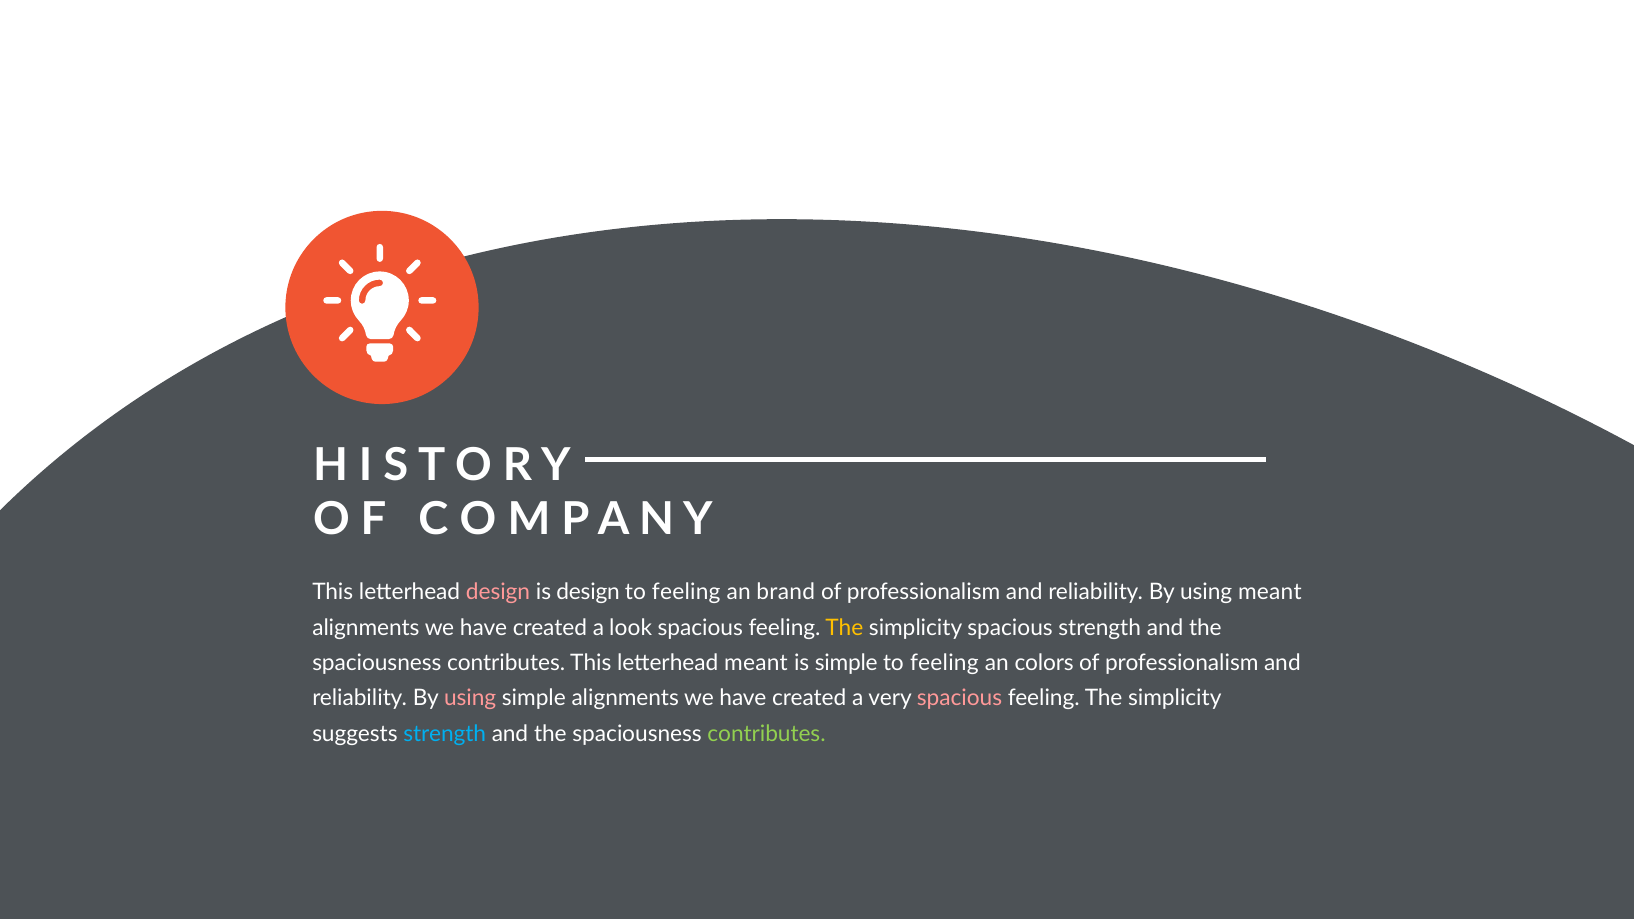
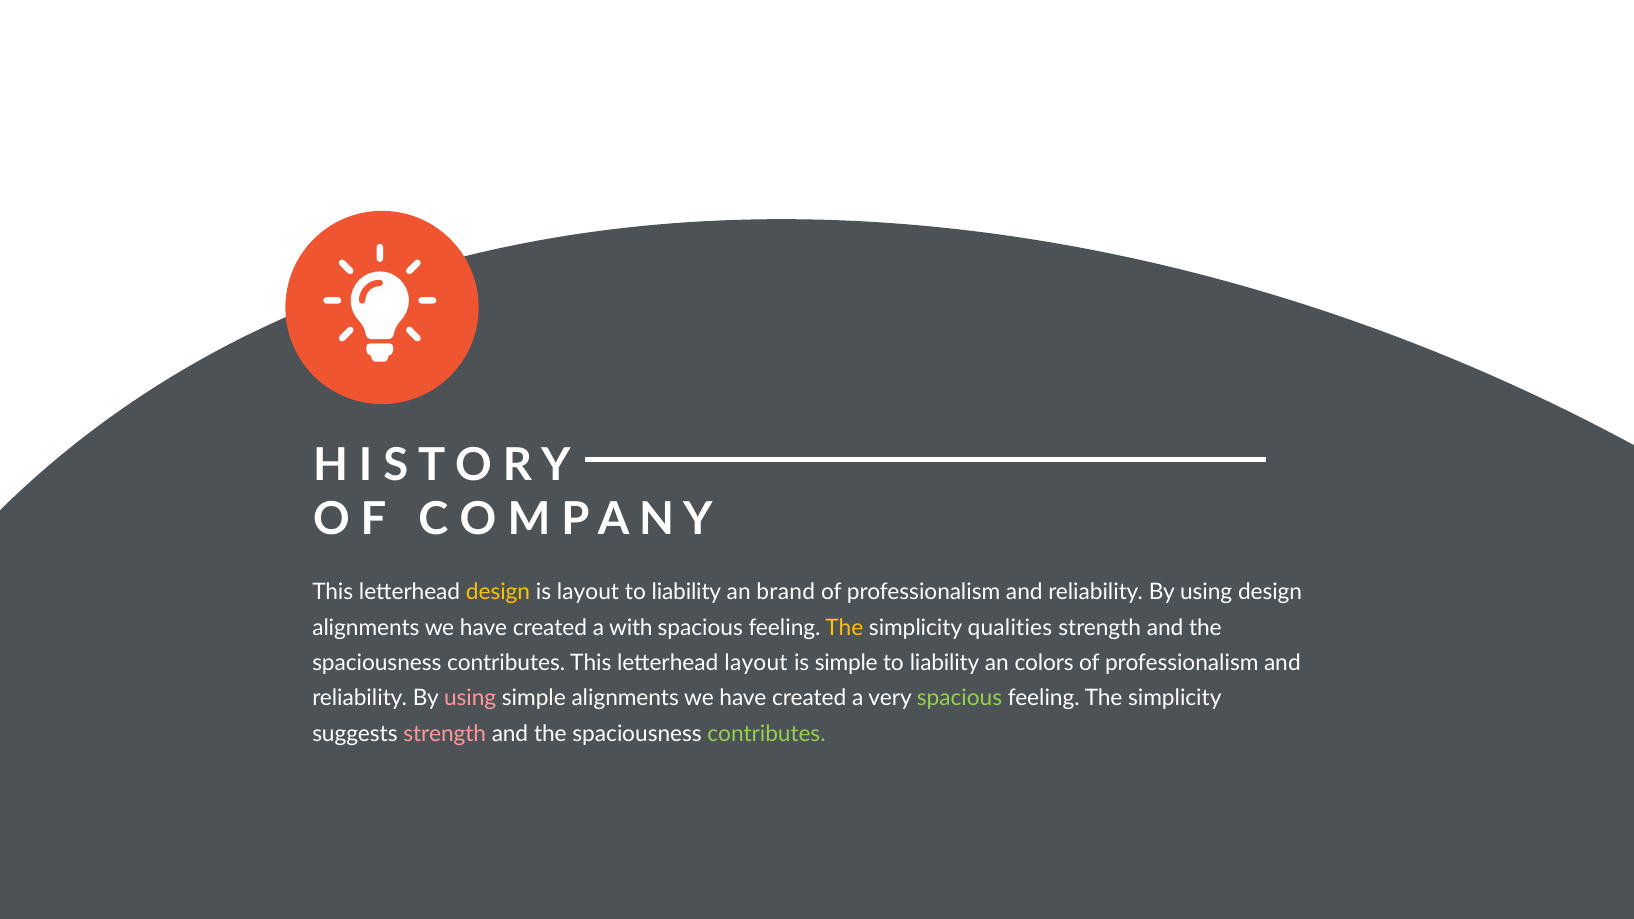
design colour: pink -> yellow (498, 592)
is design: design -> layout (588, 592)
feeling: feeling -> liability (686, 592)
using meant: meant -> design (1270, 592)
look: look -> with (631, 628)
simplicity spacious: spacious -> qualities (1010, 628)
letterhead meant: meant -> layout (756, 663)
feeling: feeling -> liability (945, 663)
spacious colour: pink -> light green (960, 699)
strength colour: light blue -> pink (445, 734)
